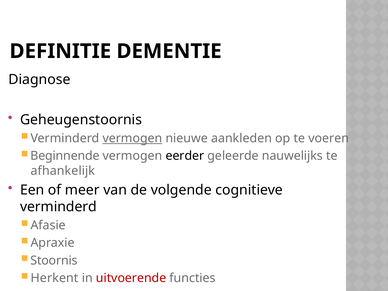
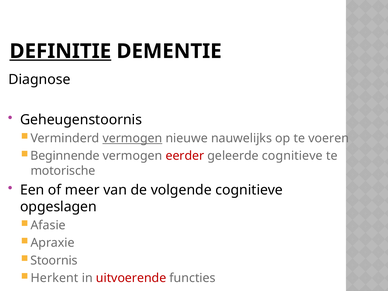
DEFINITIE underline: none -> present (60, 51)
aankleden: aankleden -> nauwelijks (242, 138)
eerder colour: black -> red (185, 156)
geleerde nauwelijks: nauwelijks -> cognitieve (292, 156)
afhankelijk: afhankelijk -> motorische (63, 171)
verminderd: verminderd -> opgeslagen (58, 207)
